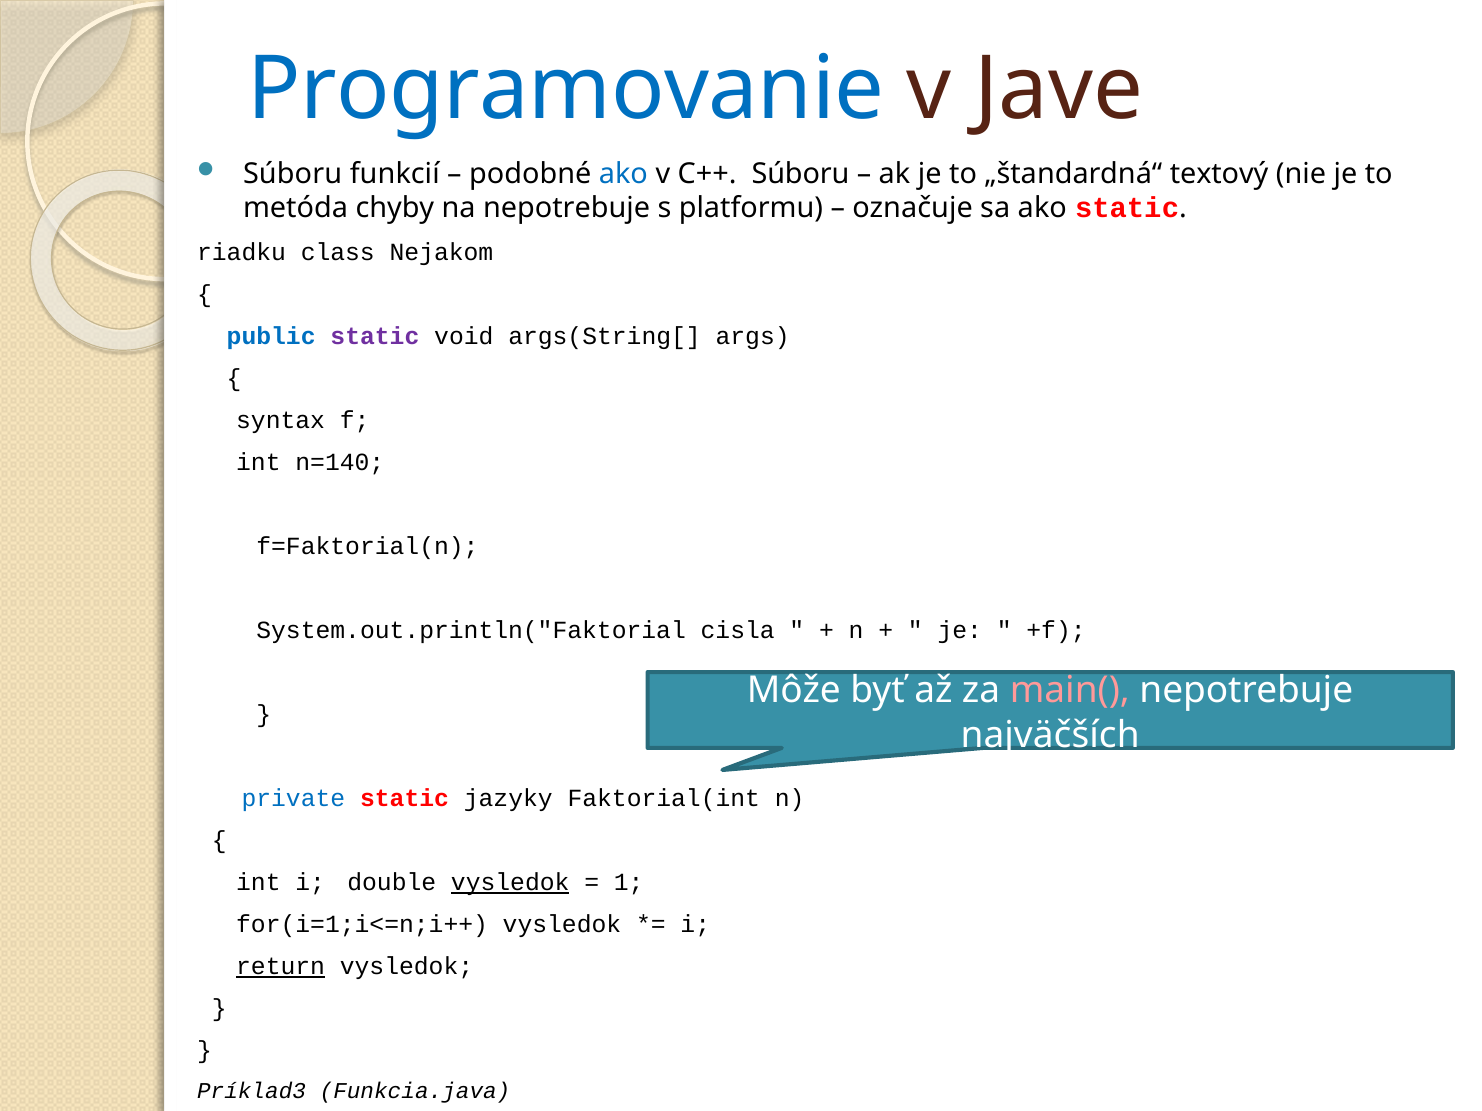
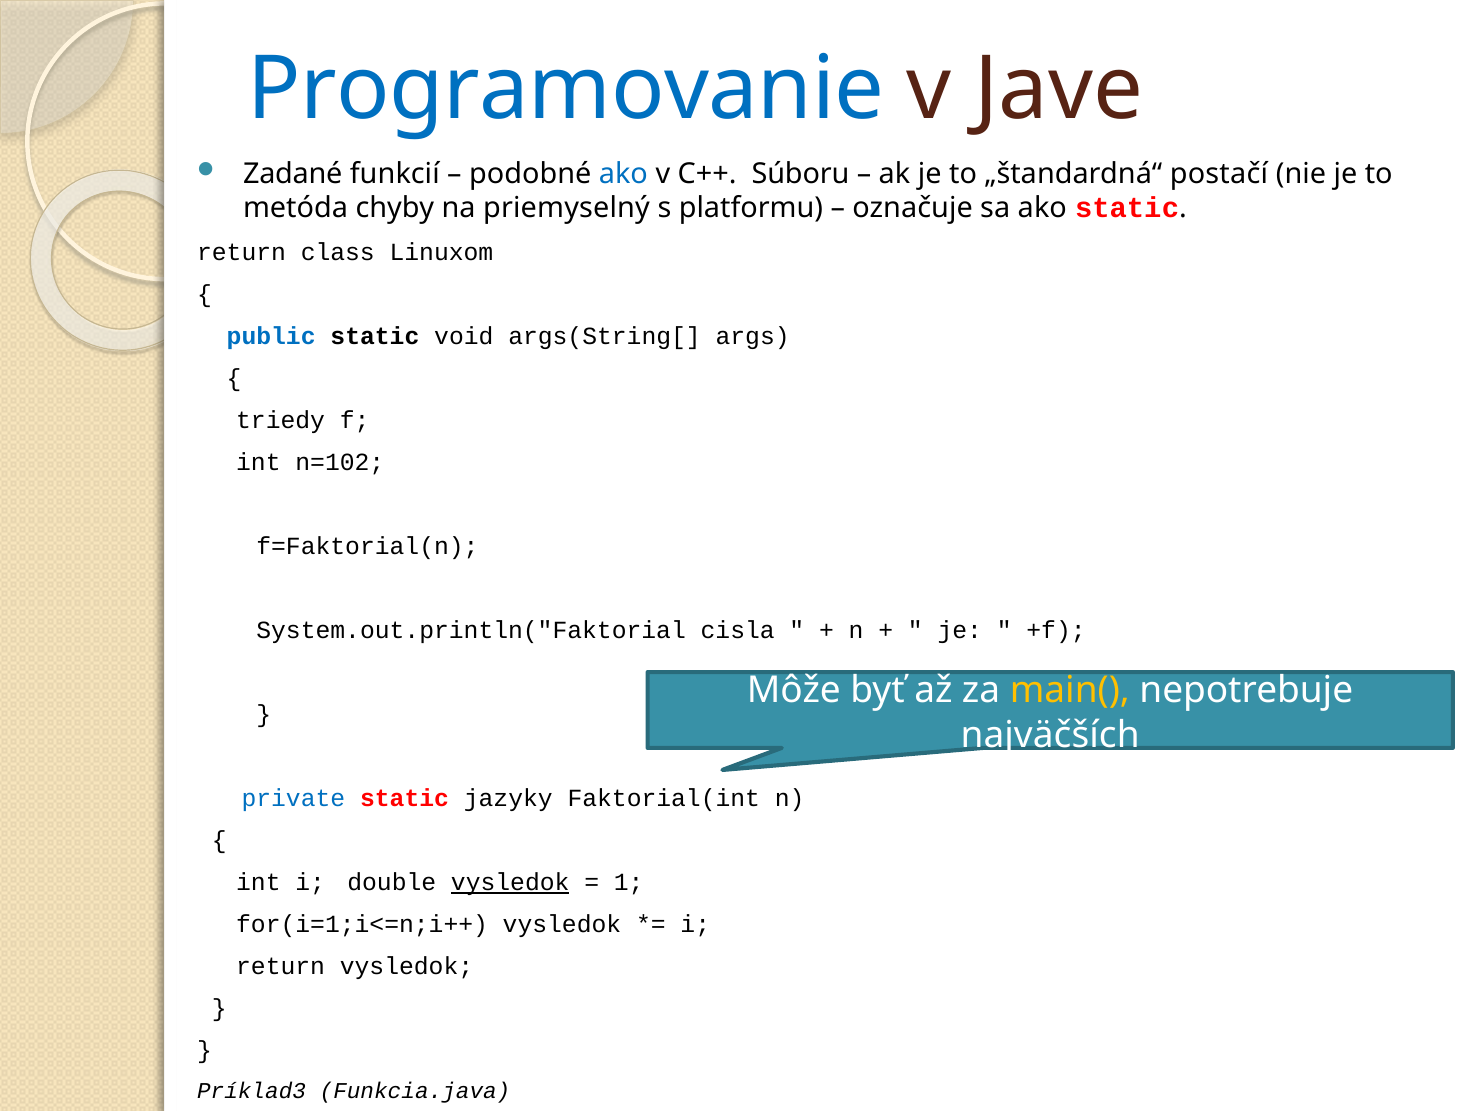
Súboru: Súboru -> Zadané (293, 174)
textový: textový -> postačí (1219, 174)
na nepotrebuje: nepotrebuje -> priemyselný (566, 208)
riadku: riadku -> return (242, 253)
Nejakom: Nejakom -> Linuxom (441, 253)
static colour: purple -> black (375, 337)
syntax: syntax -> triedy (281, 421)
n=140: n=140 -> n=102 (340, 463)
main( colour: pink -> yellow (1070, 691)
return underline: present -> none (281, 967)
